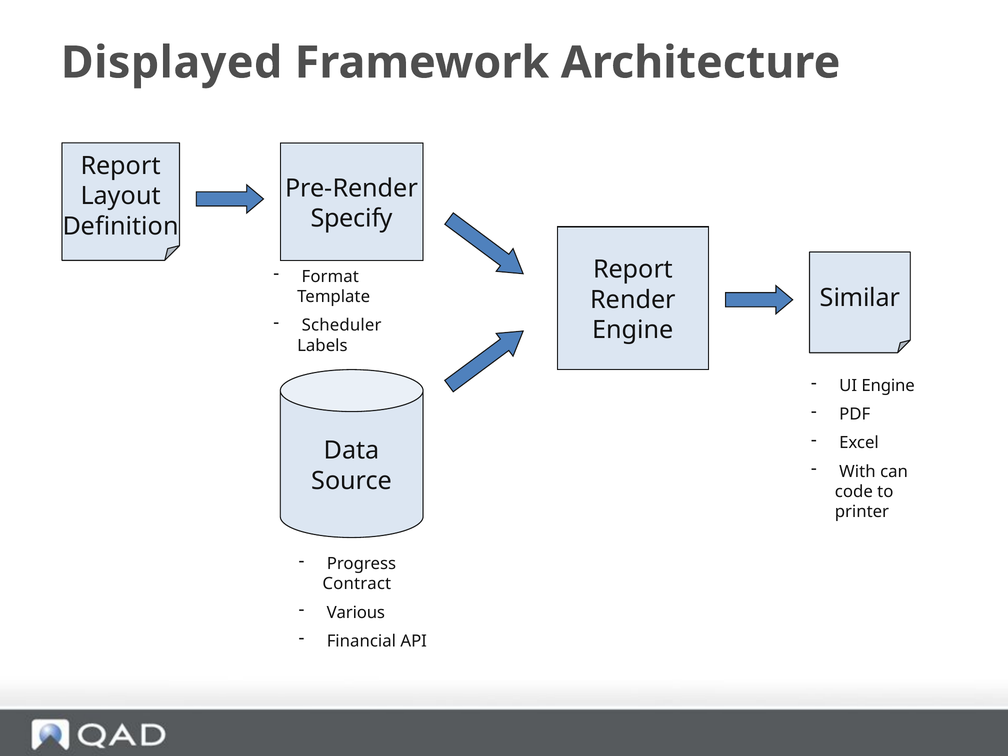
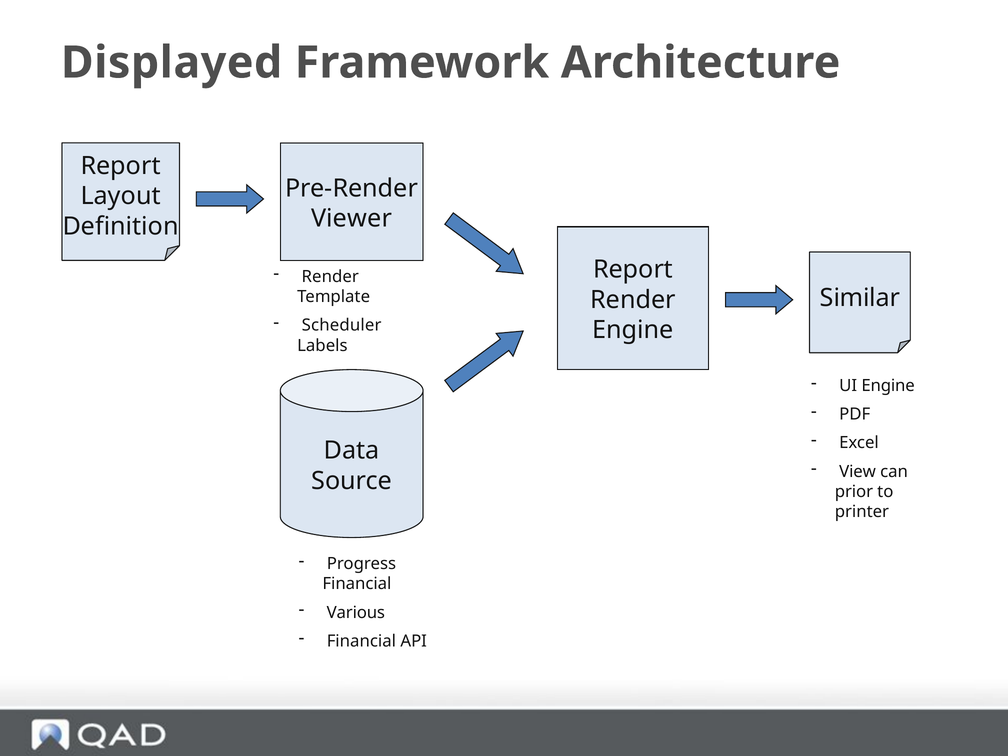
Specify: Specify -> Viewer (352, 218)
Format: Format -> Render (330, 277)
With: With -> View (858, 471)
code: code -> prior (854, 492)
Contract: Contract -> Financial (357, 584)
